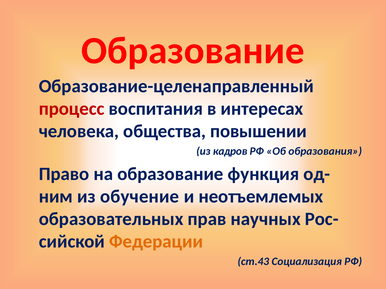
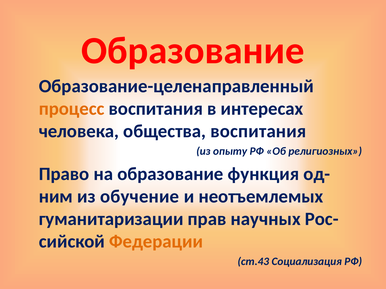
процесс colour: red -> orange (72, 109)
общества повышении: повышении -> воспитания (258, 131)
кадров: кадров -> опыту (230, 151)
образования: образования -> религиозных (325, 151)
образовательных: образовательных -> гуманитаризации (111, 219)
